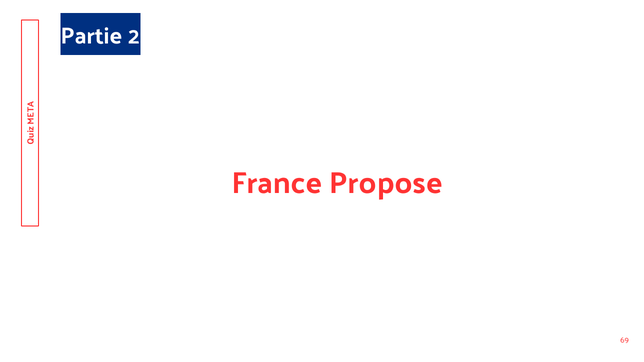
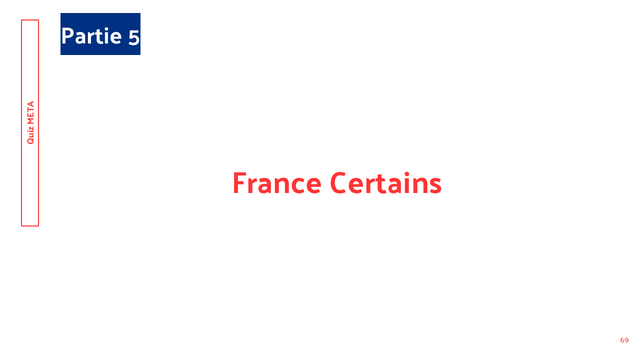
2: 2 -> 5 (134, 36)
Propose: Propose -> Certains (386, 183)
